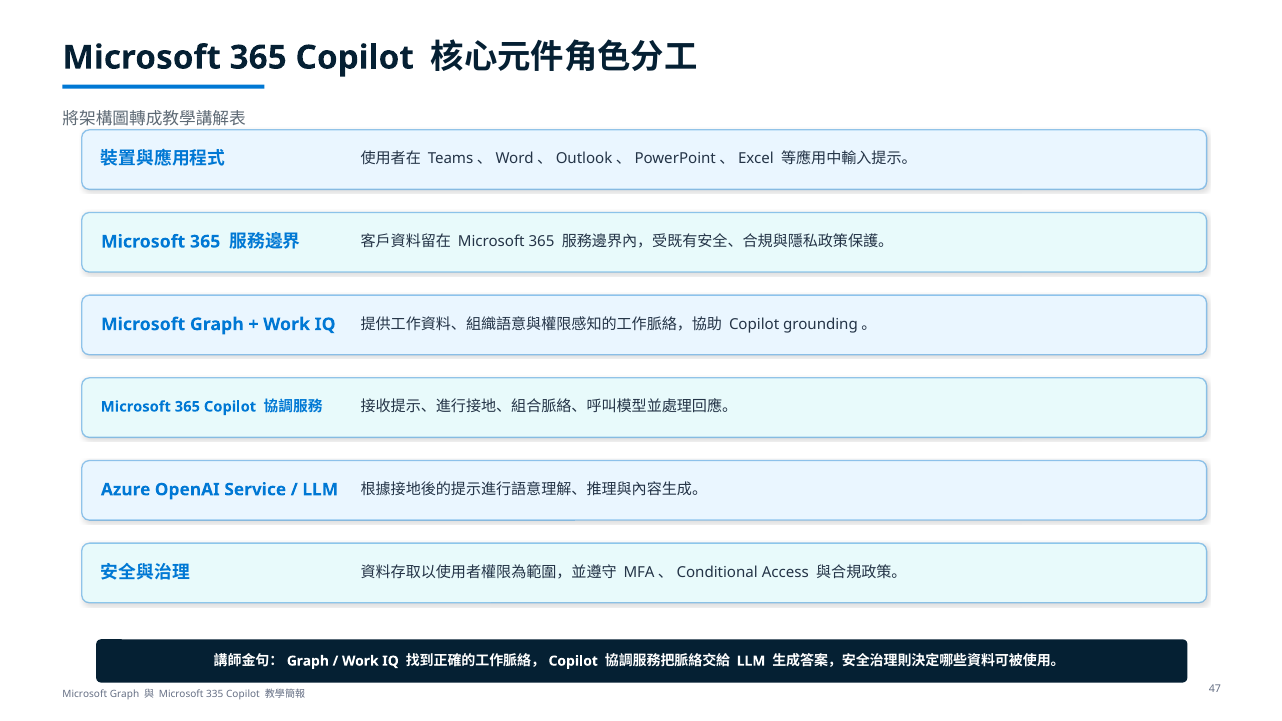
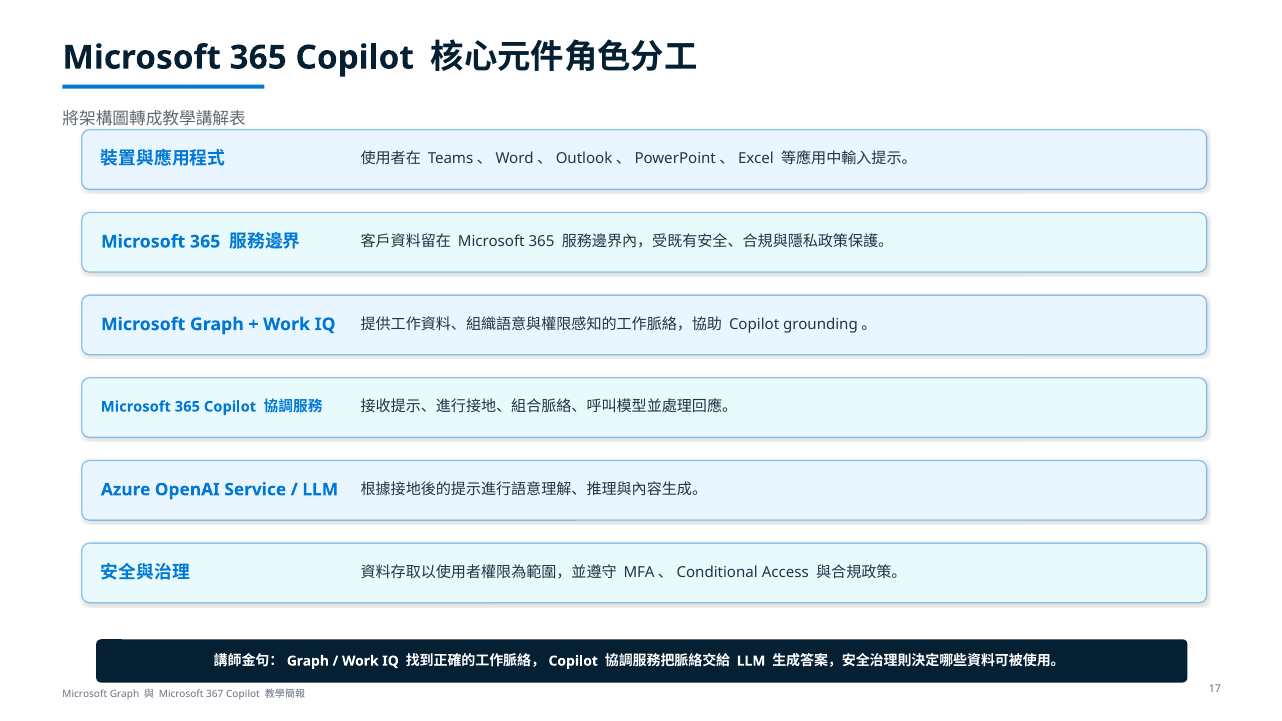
335: 335 -> 367 (215, 694)
47: 47 -> 17 (1215, 689)
